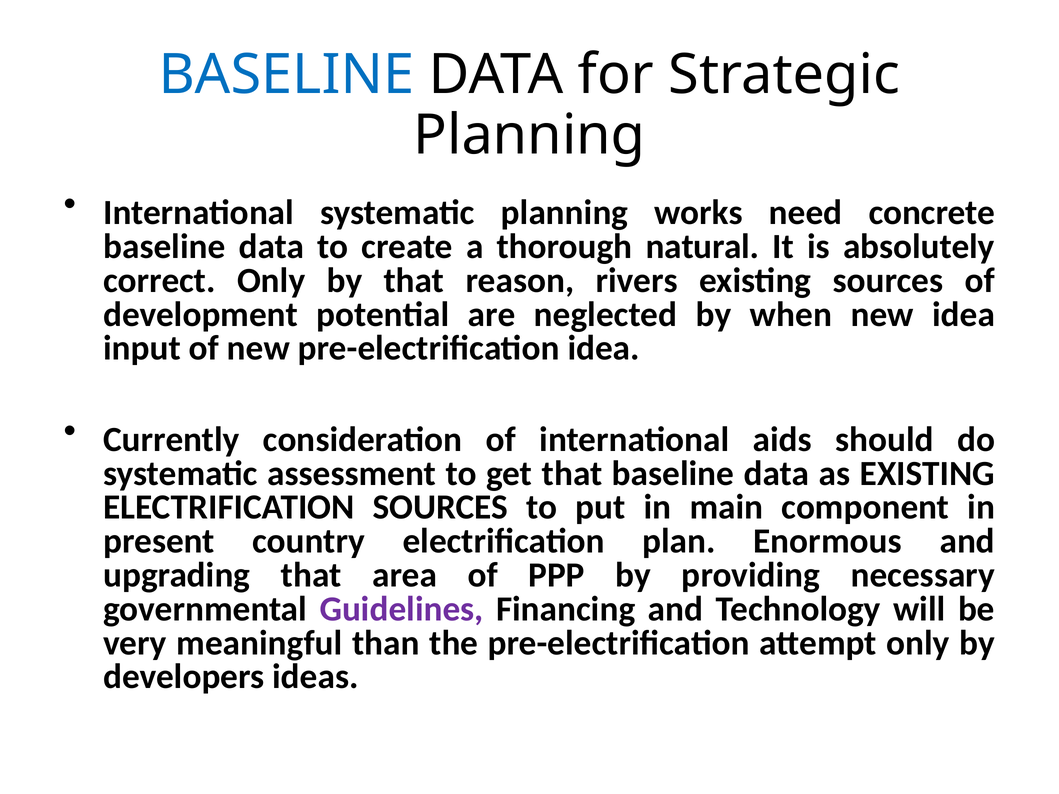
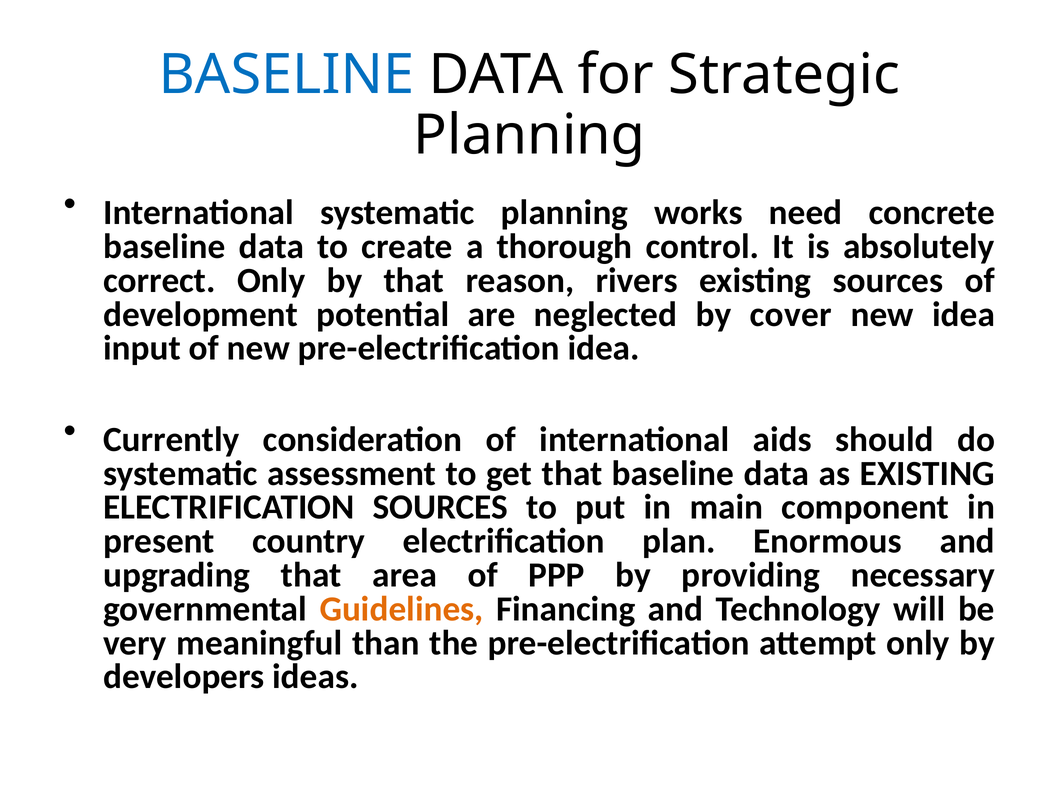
natural: natural -> control (702, 247)
when: when -> cover (791, 315)
Guidelines colour: purple -> orange (402, 609)
